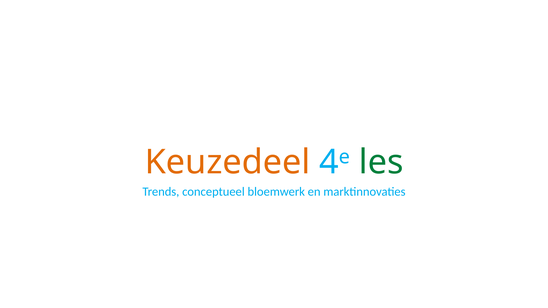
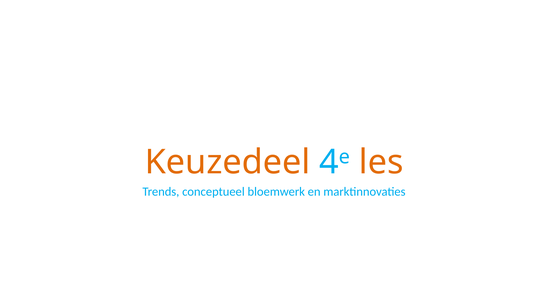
les colour: green -> orange (381, 162)
